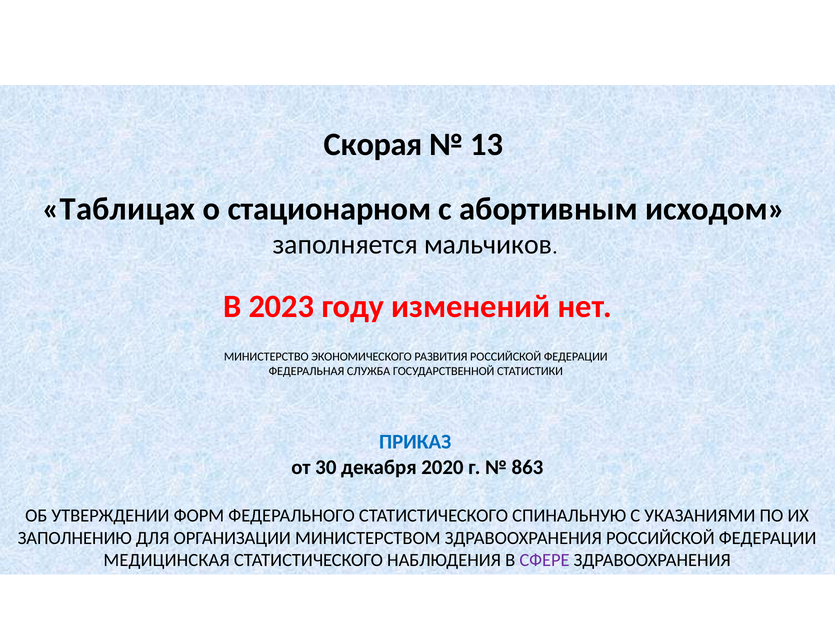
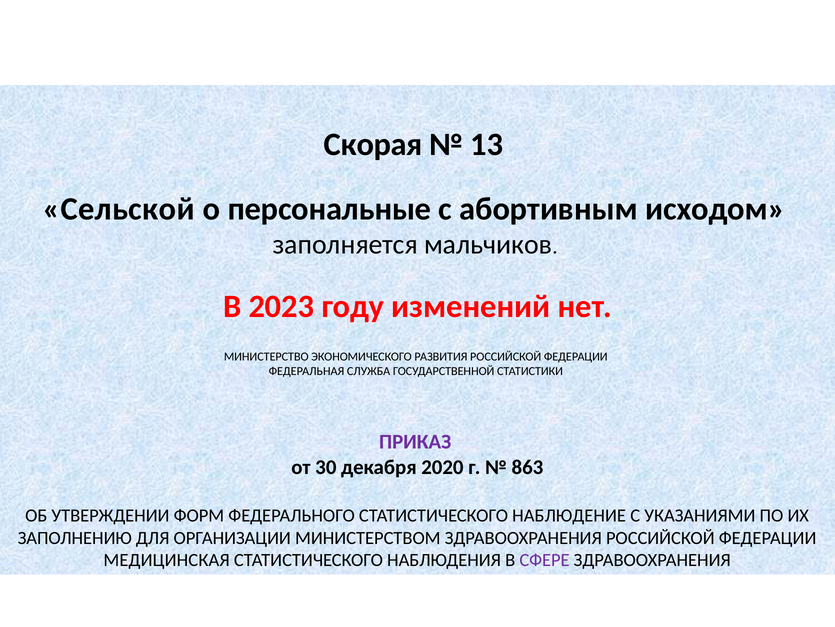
Таблицах: Таблицах -> Сельской (119, 209)
стационарном: стационарном -> персональные (329, 209)
ПРИКАЗ colour: blue -> purple (415, 442)
СПИНАЛЬНУЮ: СПИНАЛЬНУЮ -> НАБЛЮДЕНИЕ (569, 515)
